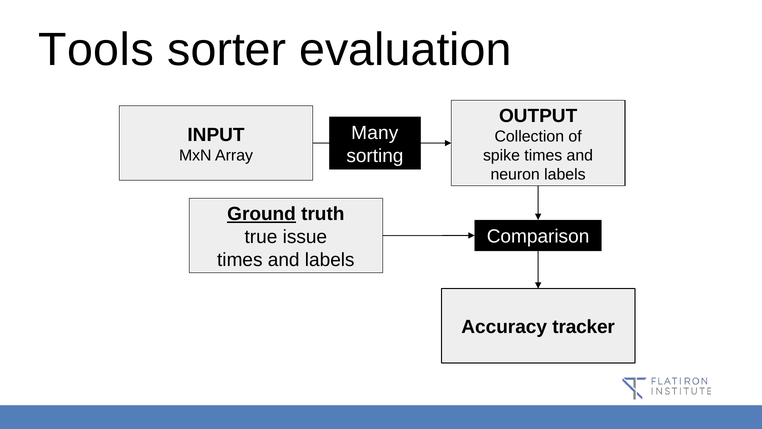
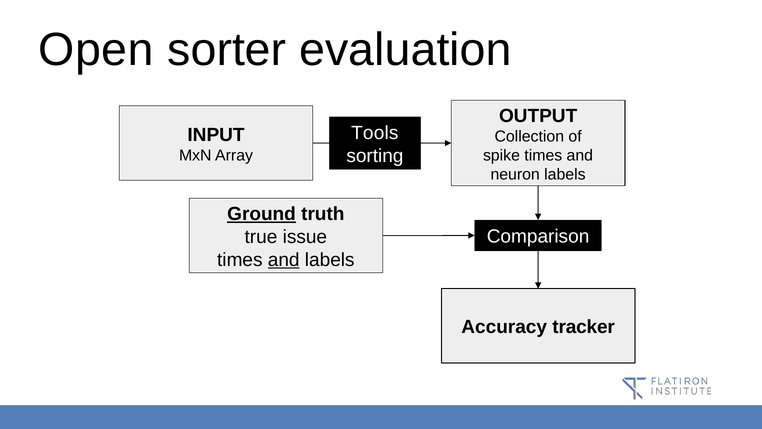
Tools: Tools -> Open (96, 50)
Many: Many -> Tools (375, 133)
and underline: none -> present (284, 260)
